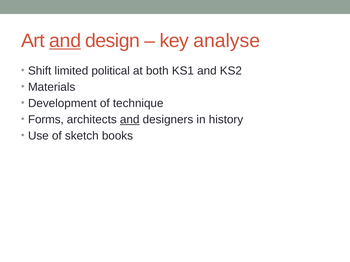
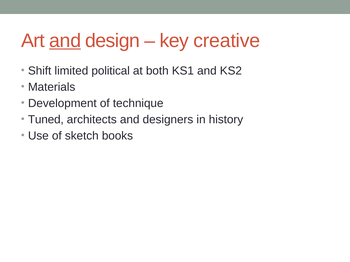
analyse: analyse -> creative (227, 41)
Forms: Forms -> Tuned (46, 120)
and underline: present -> none (130, 120)
